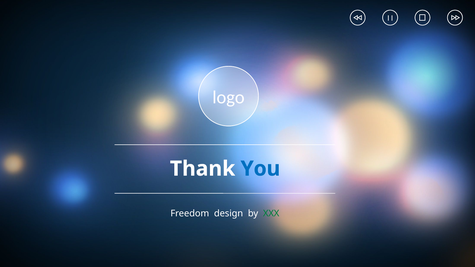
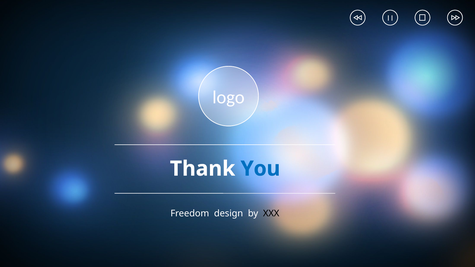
XXX colour: green -> black (271, 214)
